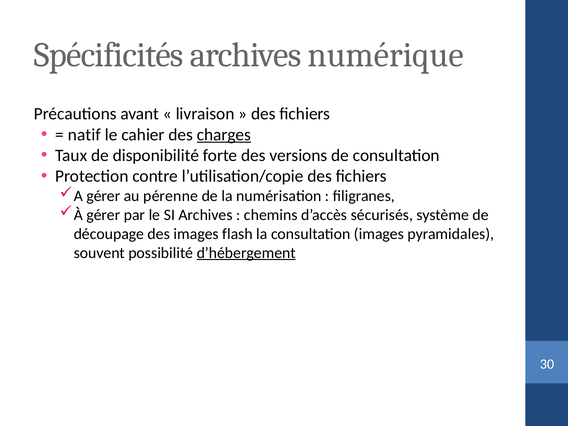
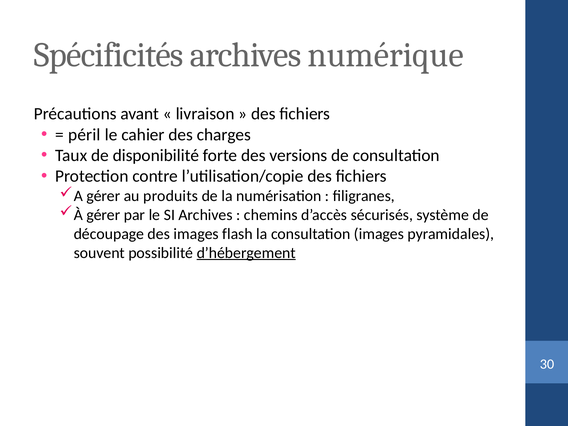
natif: natif -> péril (84, 135)
charges underline: present -> none (224, 135)
pérenne: pérenne -> produits (171, 196)
